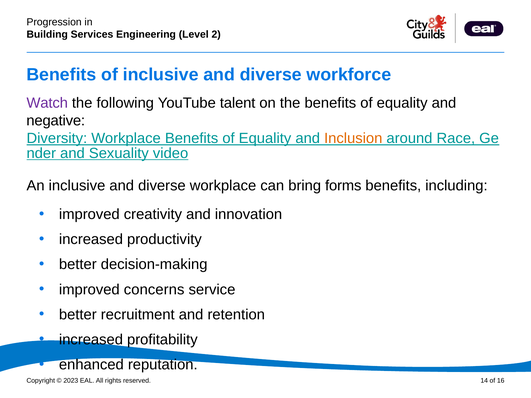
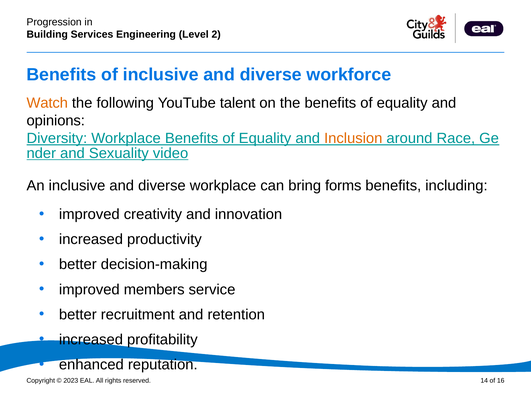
Watch colour: purple -> orange (47, 103)
negative: negative -> opinions (56, 121)
concerns: concerns -> members (154, 290)
